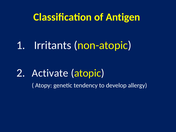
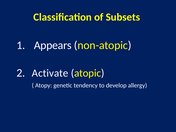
Antigen: Antigen -> Subsets (123, 17)
Irritants: Irritants -> Appears (53, 45)
